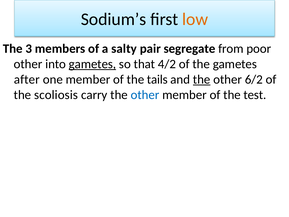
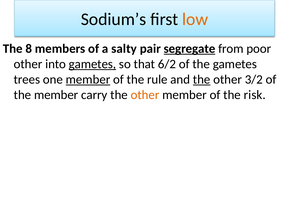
3: 3 -> 8 (29, 49)
segregate underline: none -> present (190, 49)
4/2: 4/2 -> 6/2 (167, 64)
after: after -> trees (27, 79)
member underline: none -> present (88, 79)
tails: tails -> rule (157, 79)
6/2: 6/2 -> 3/2 (254, 79)
the scoliosis: scoliosis -> member (56, 95)
other colour: blue -> orange (145, 95)
test: test -> risk (255, 95)
